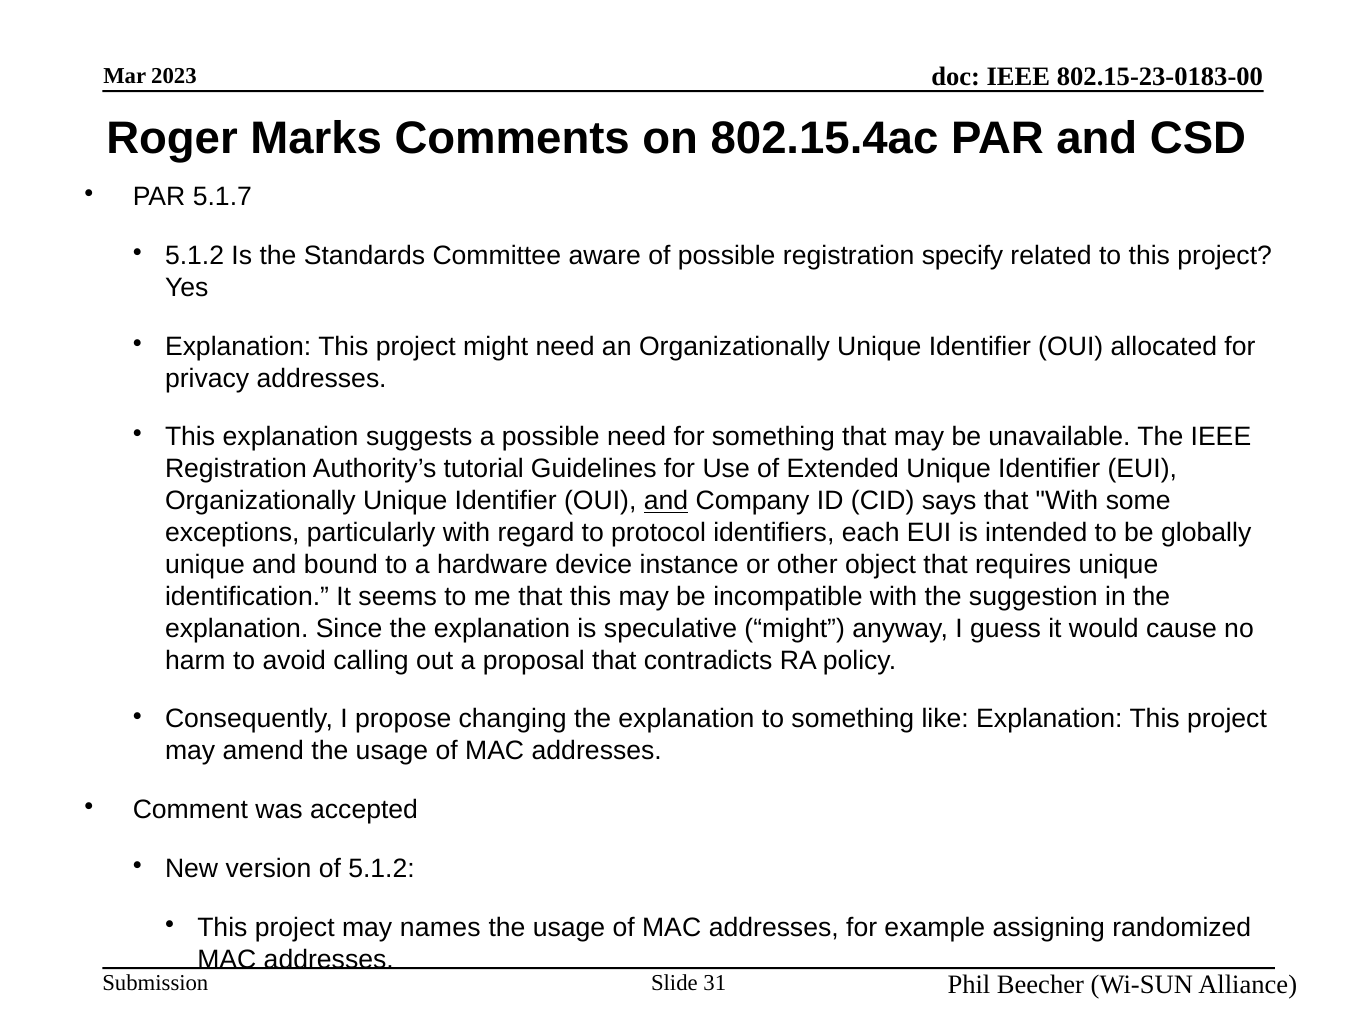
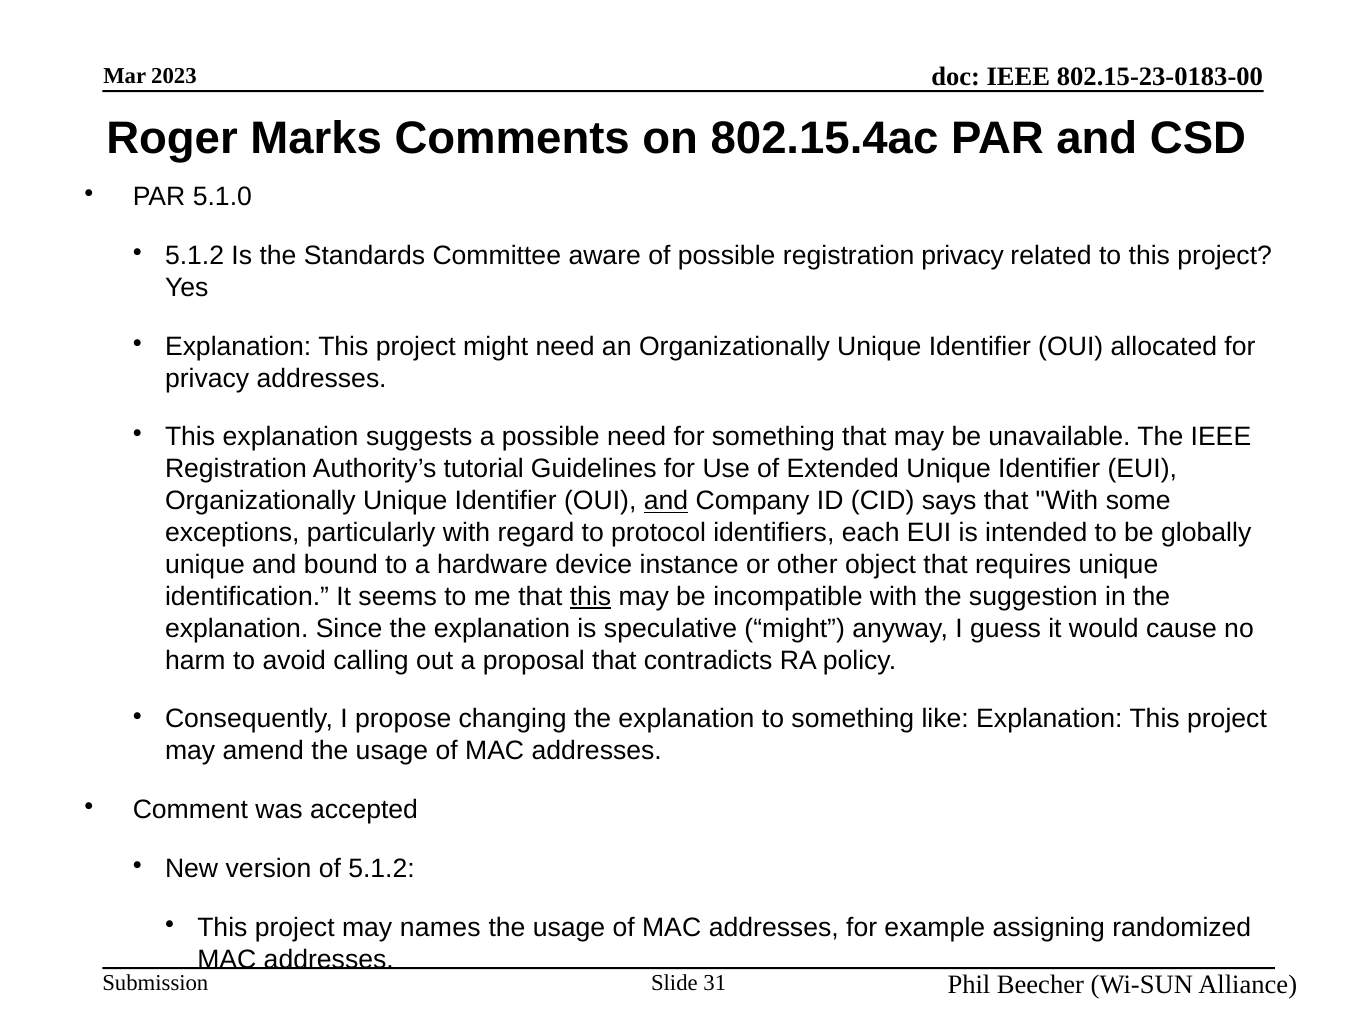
5.1.7: 5.1.7 -> 5.1.0 (222, 197)
registration specify: specify -> privacy (963, 256)
this underline: none -> present (591, 596)
